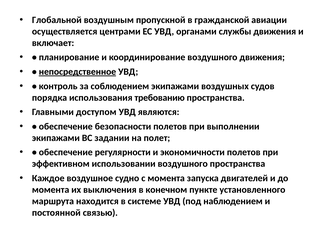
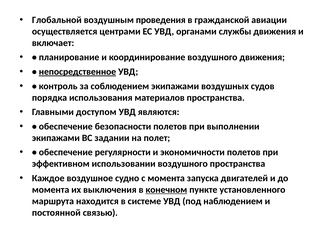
пропускной: пропускной -> проведения (161, 20)
требованию: требованию -> материалов (160, 98)
конечном underline: none -> present (166, 190)
